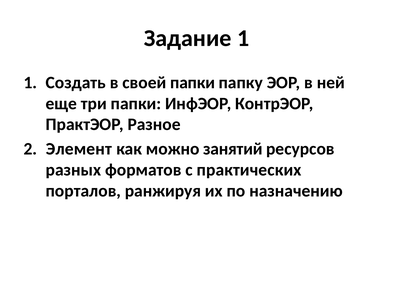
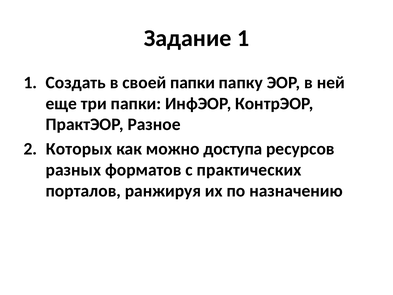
Элемент: Элемент -> Которых (79, 149)
занятий: занятий -> доступа (233, 149)
